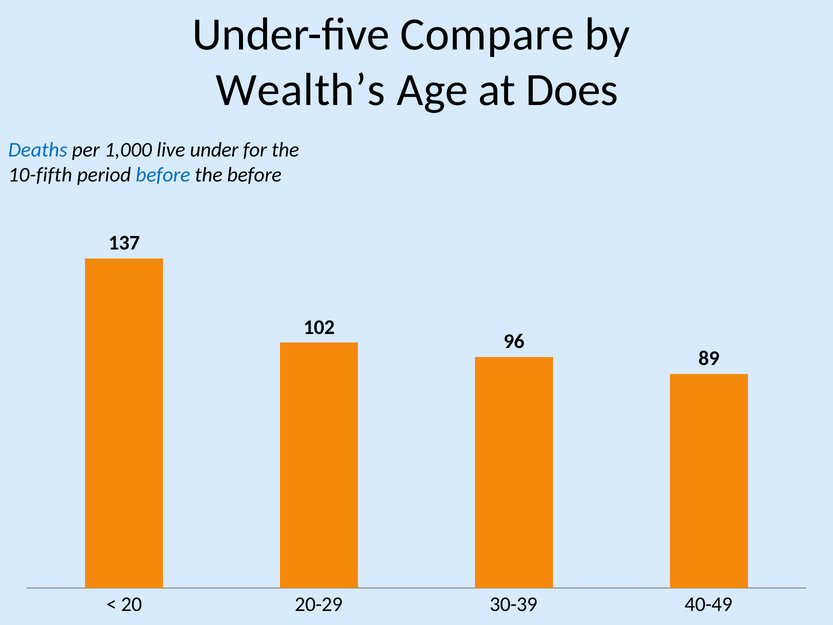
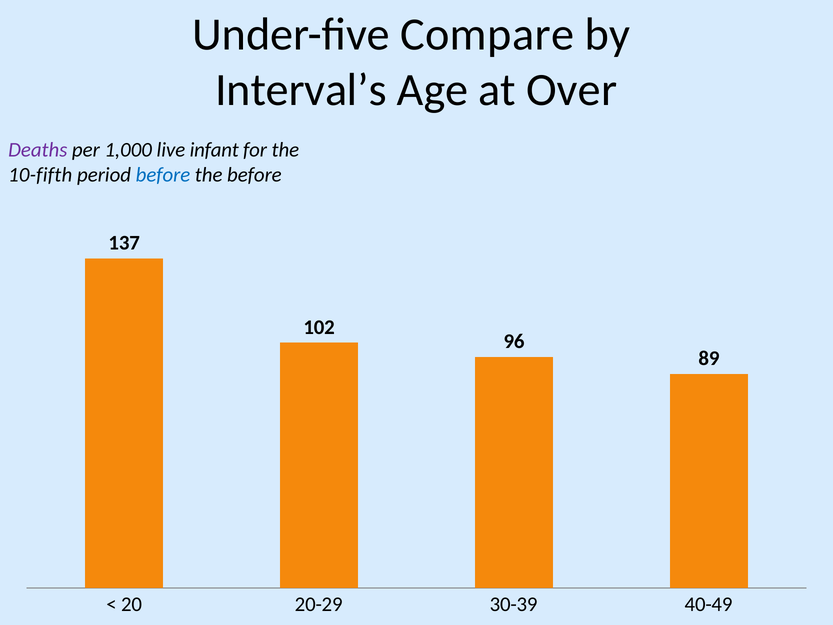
Wealth’s: Wealth’s -> Interval’s (301, 90)
Does: Does -> Over (572, 90)
Deaths colour: blue -> purple (38, 150)
under: under -> infant (214, 150)
